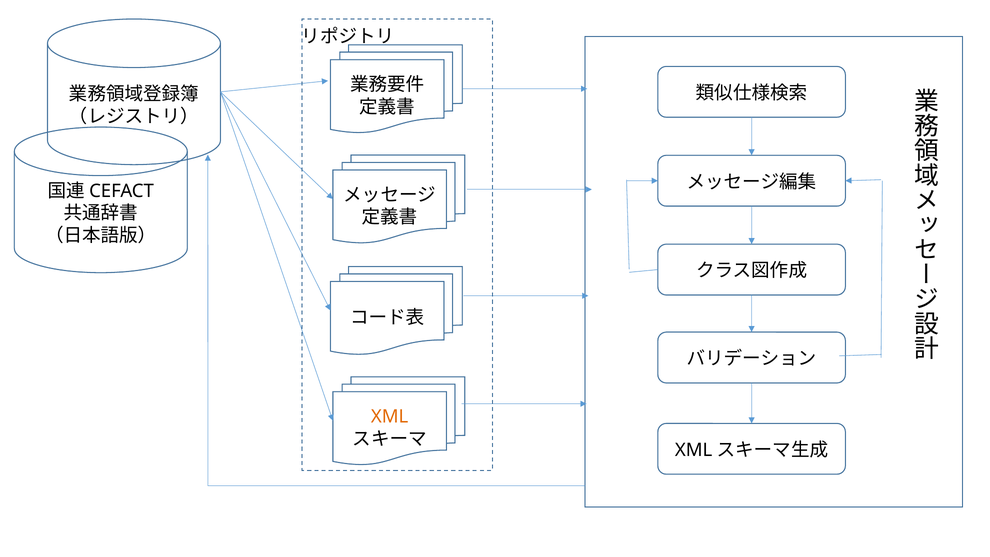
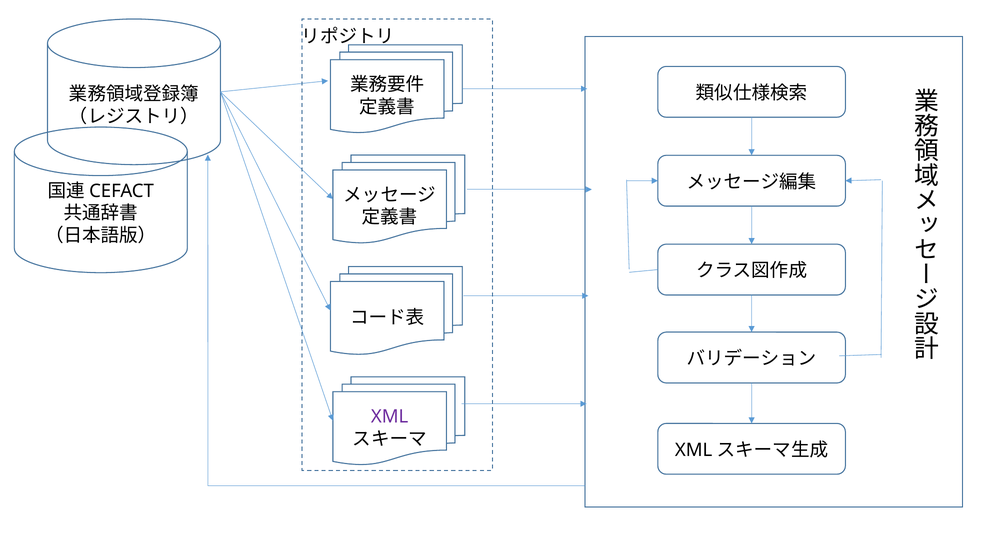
XML colour: orange -> purple (390, 417)
